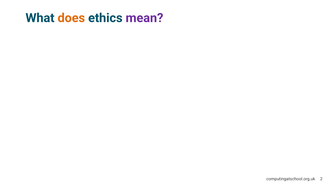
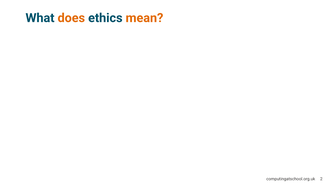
mean colour: purple -> orange (144, 18)
